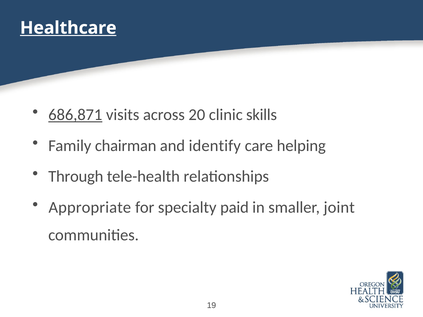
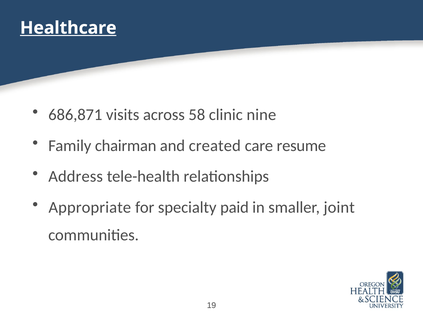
686,871 underline: present -> none (75, 115)
20: 20 -> 58 (197, 115)
skills: skills -> nine (261, 115)
identify: identify -> created (215, 146)
helping: helping -> resume (301, 146)
Through: Through -> Address (76, 177)
